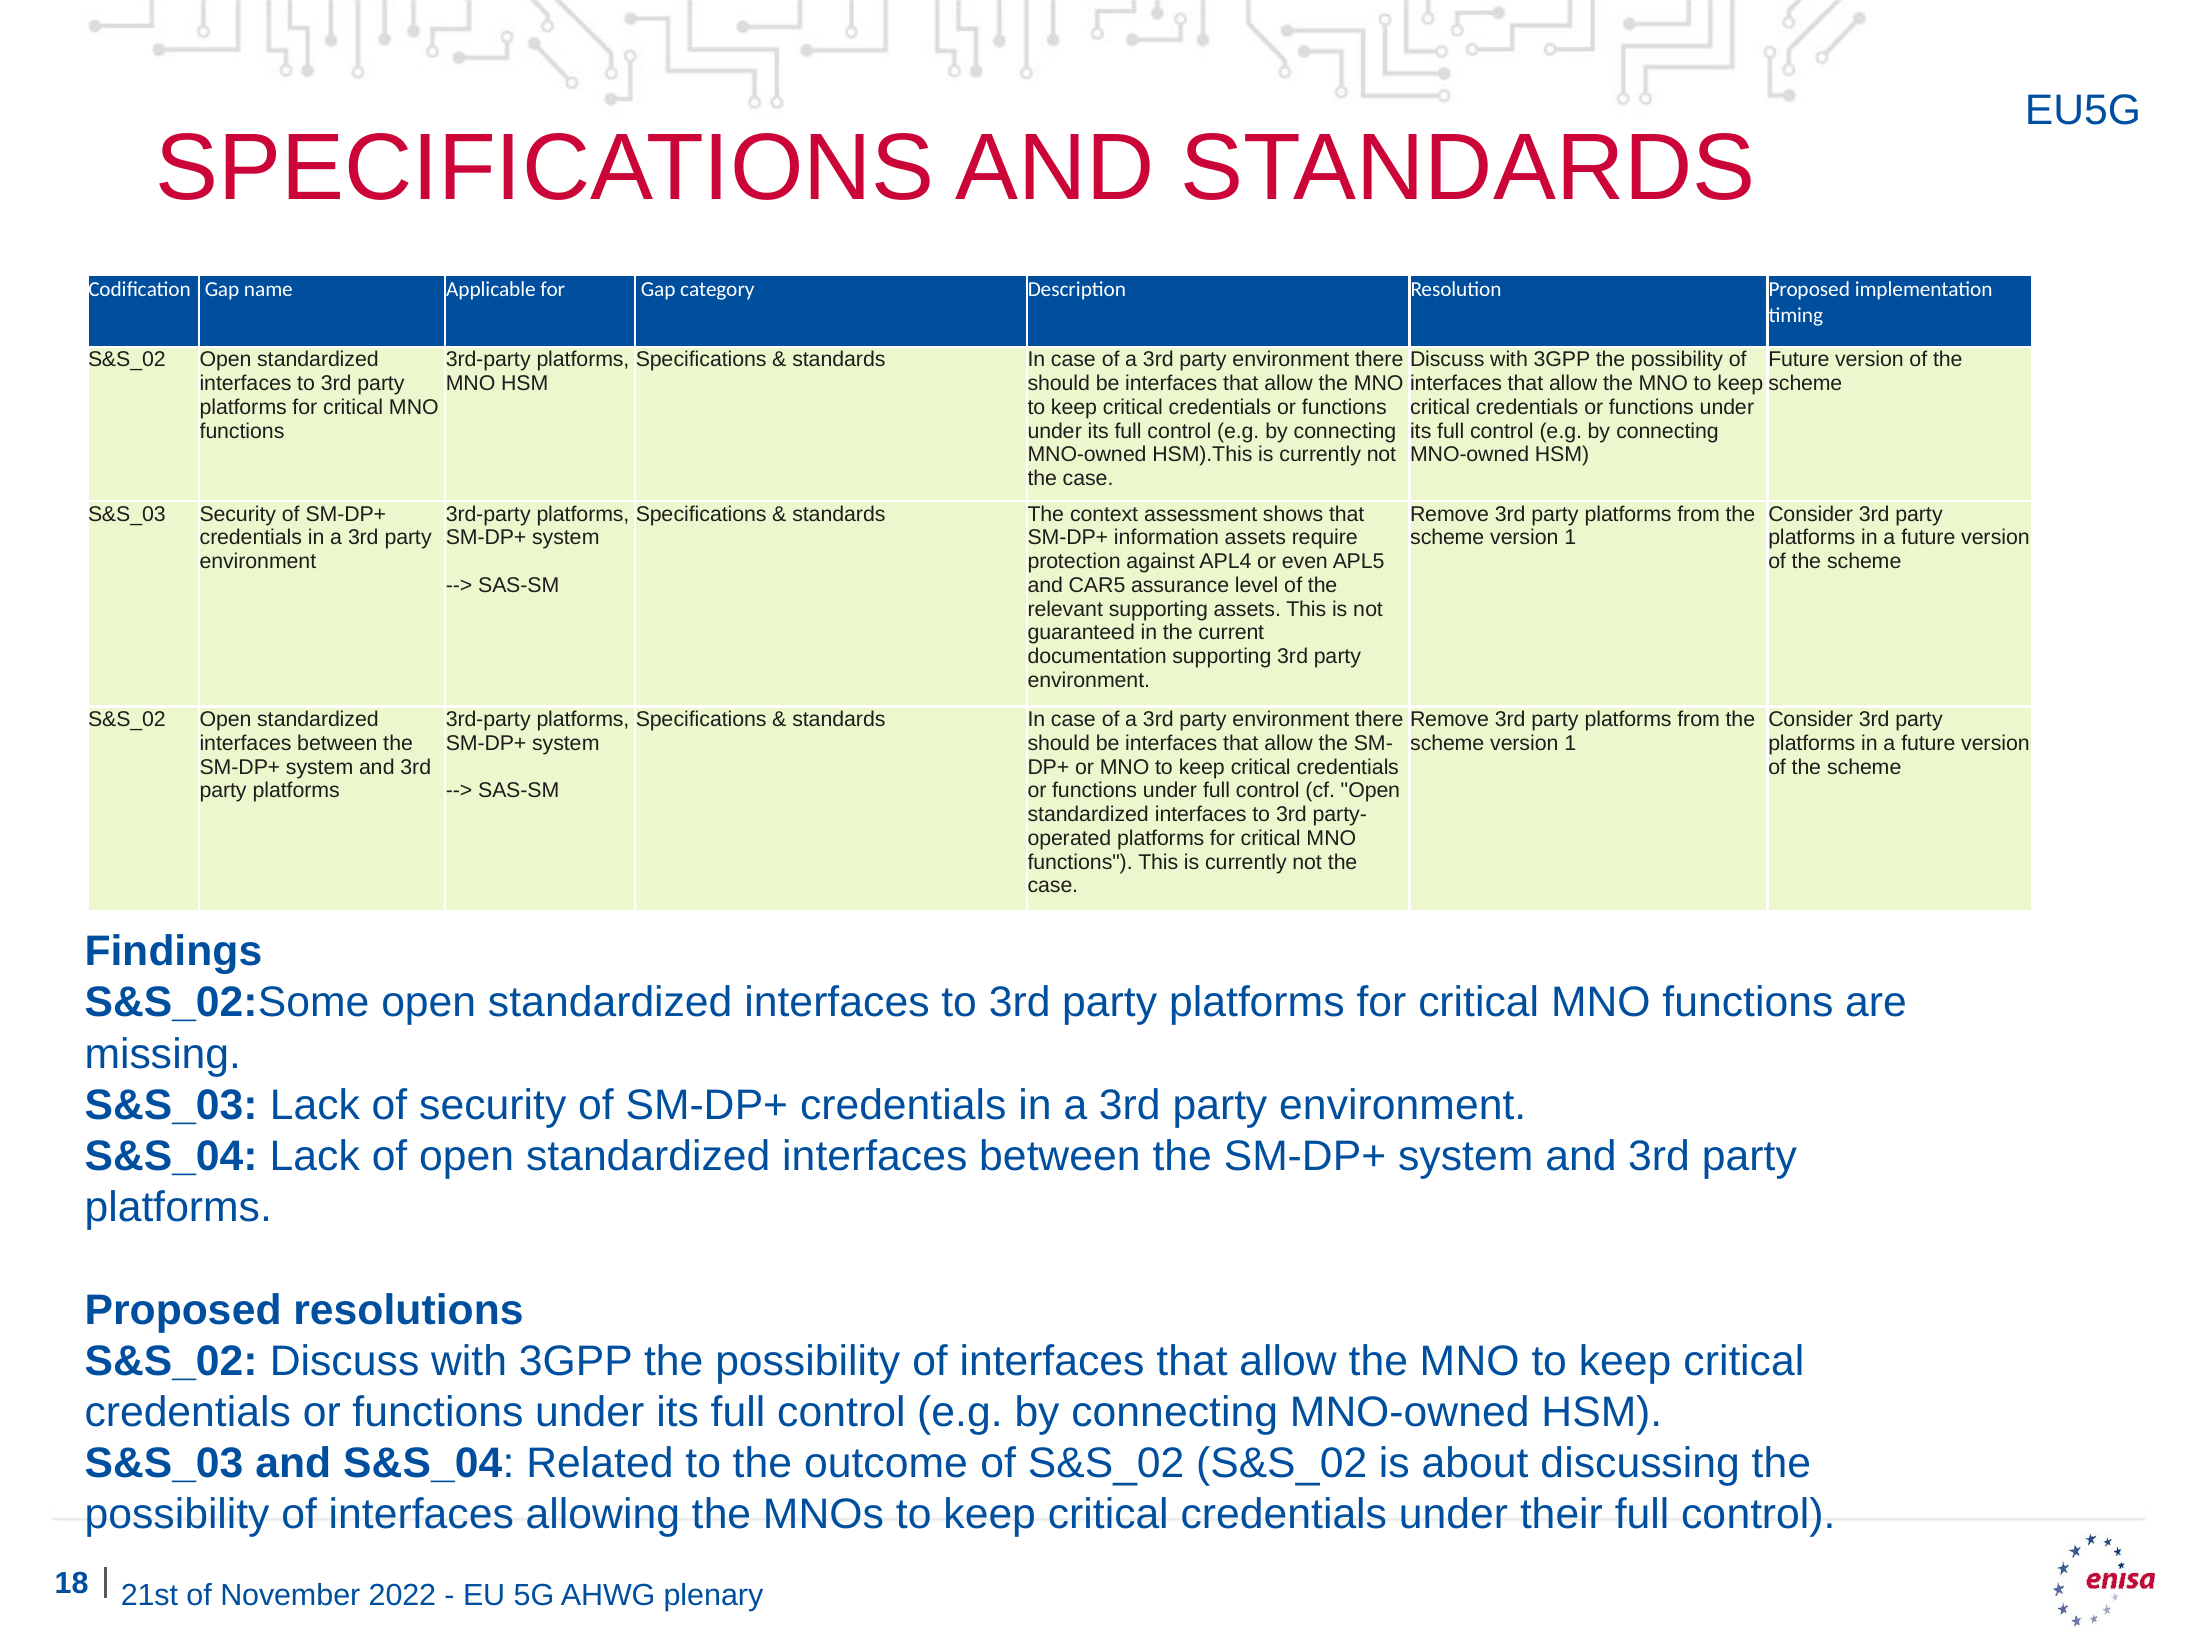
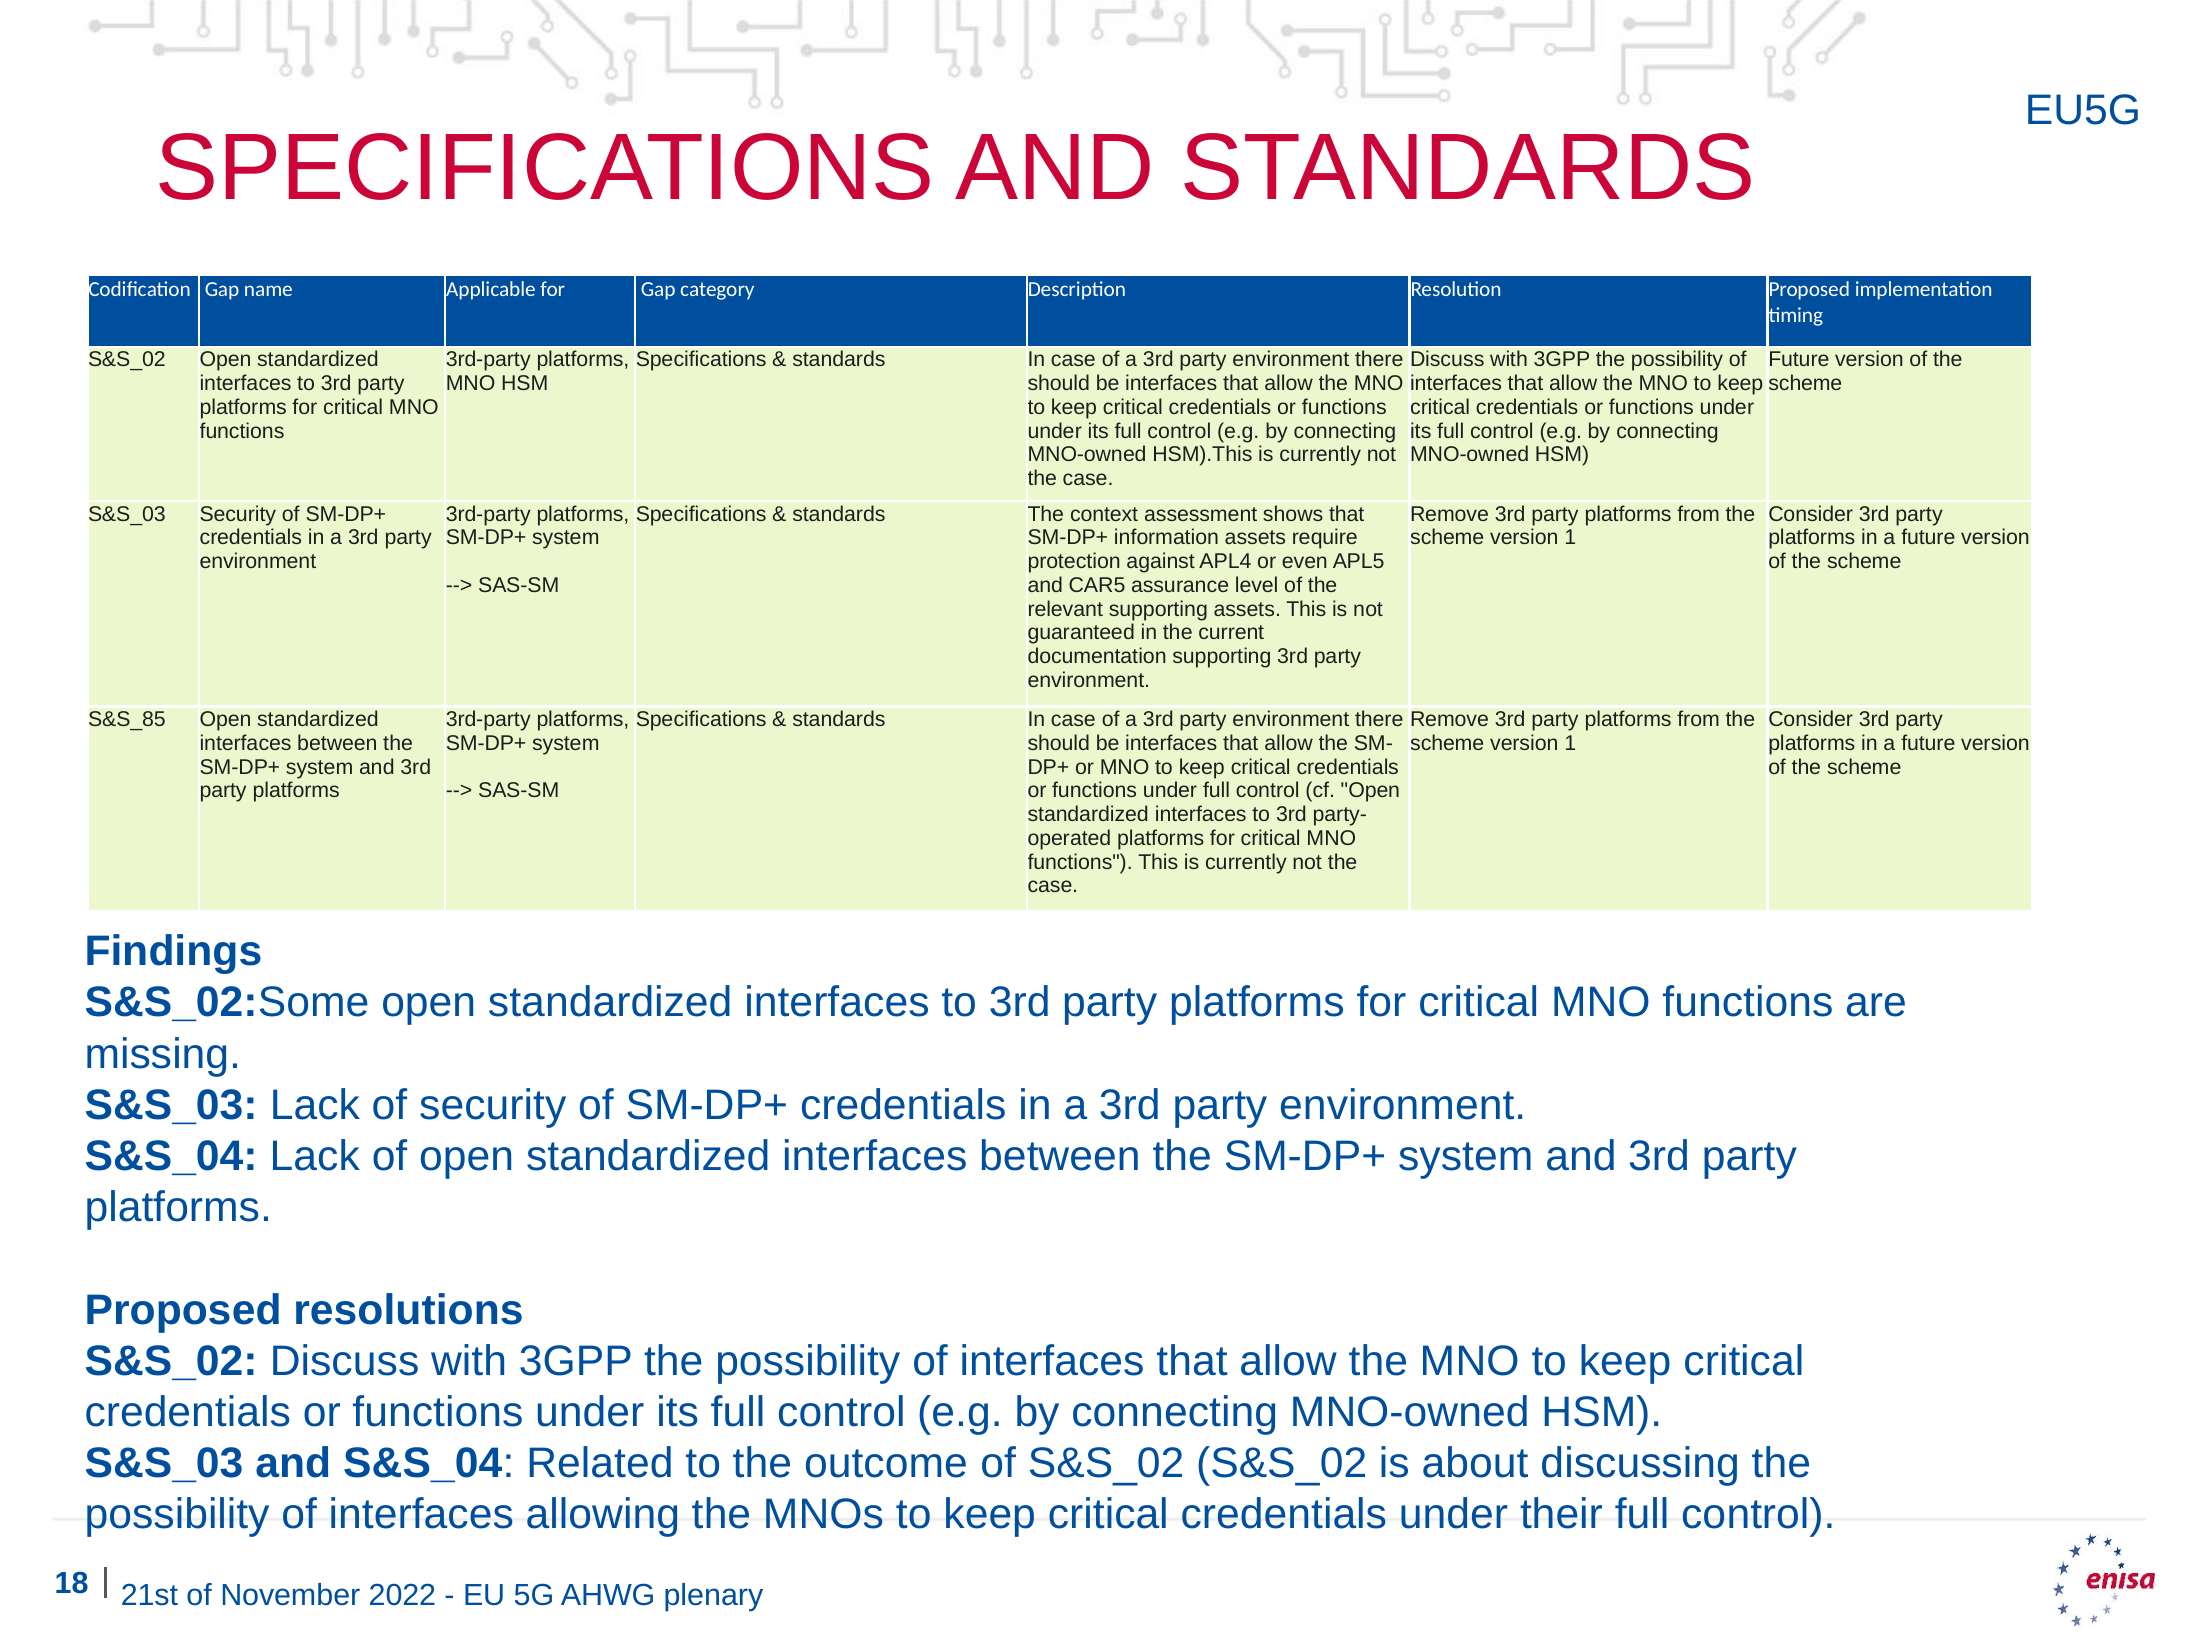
S&S_02: S&S_02 -> S&S_85 (127, 719)
